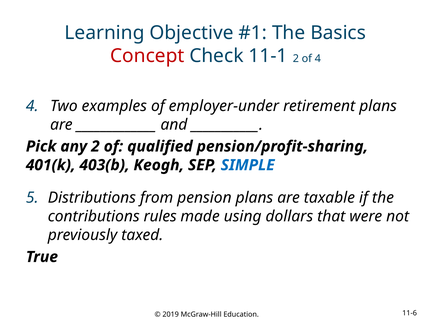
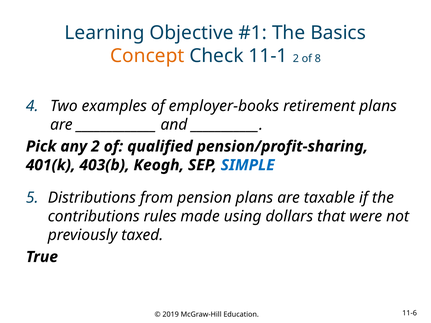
Concept colour: red -> orange (147, 56)
of 4: 4 -> 8 (318, 59)
employer-under: employer-under -> employer-books (224, 106)
